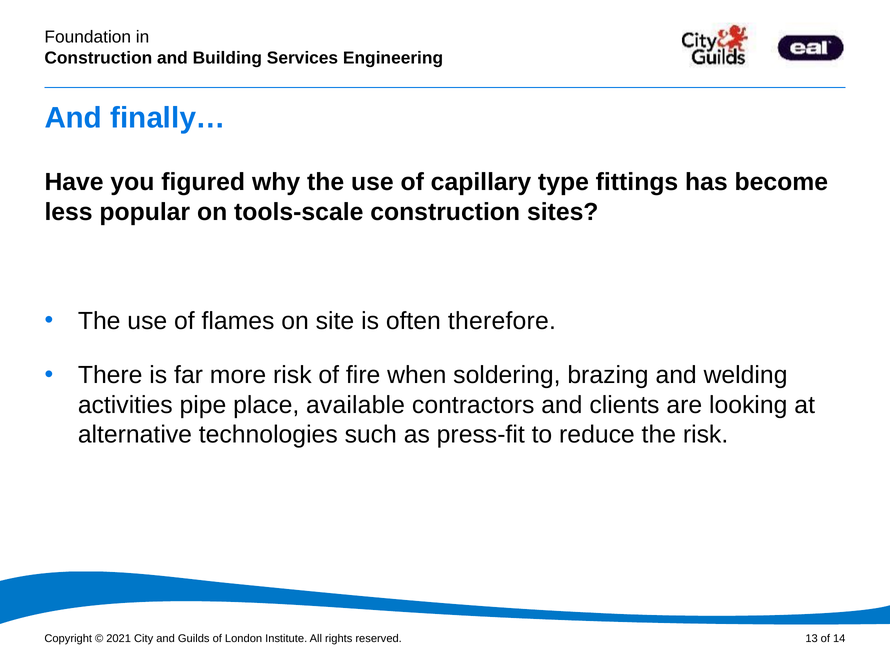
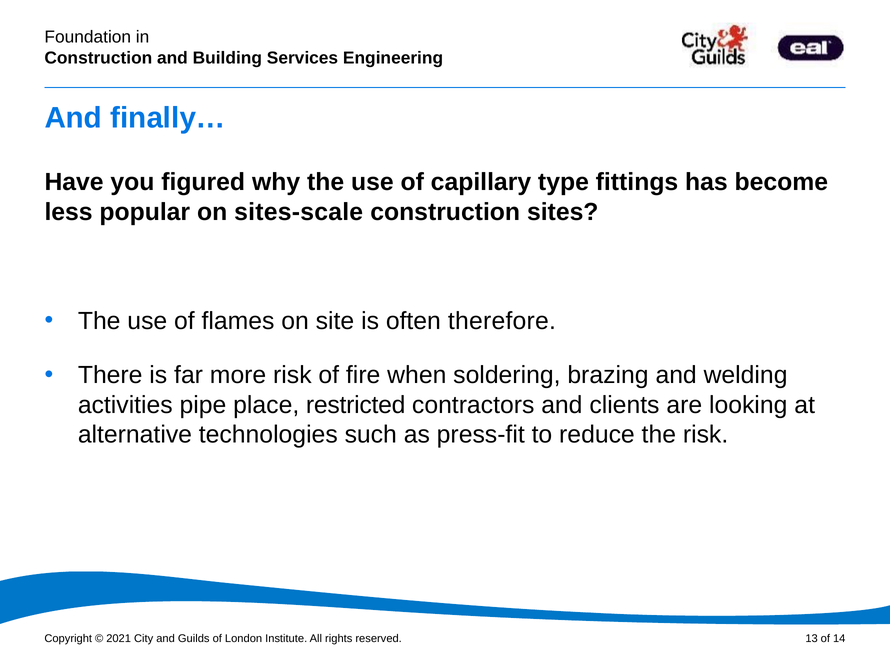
tools-scale: tools-scale -> sites-scale (299, 212)
available: available -> restricted (356, 405)
